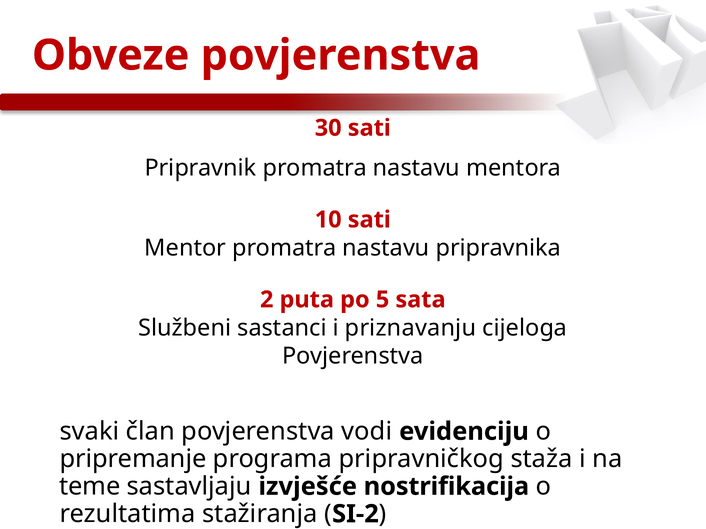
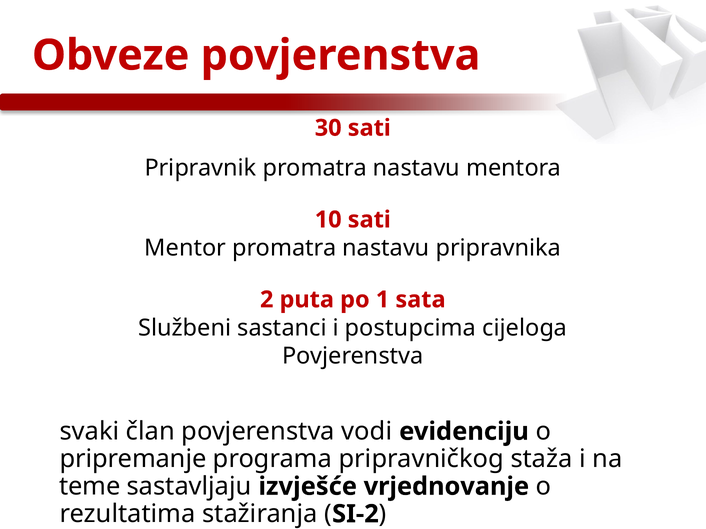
5: 5 -> 1 (383, 300)
priznavanju: priznavanju -> postupcima (411, 328)
nostrifikacija: nostrifikacija -> vrjednovanje (446, 487)
